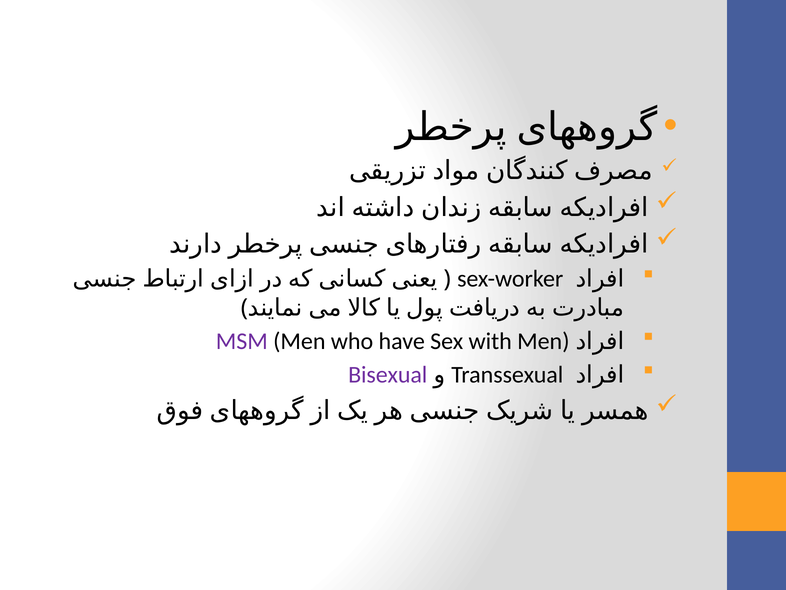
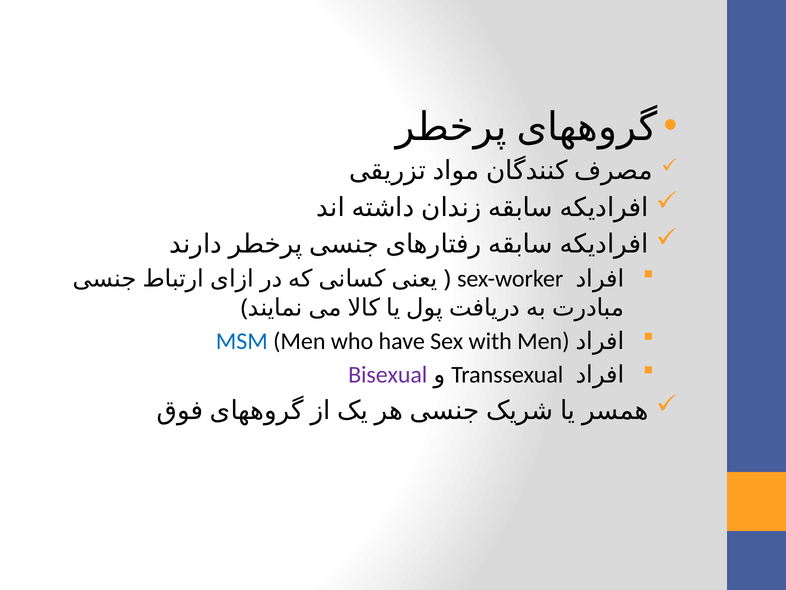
MSM colour: purple -> blue (242, 341)
